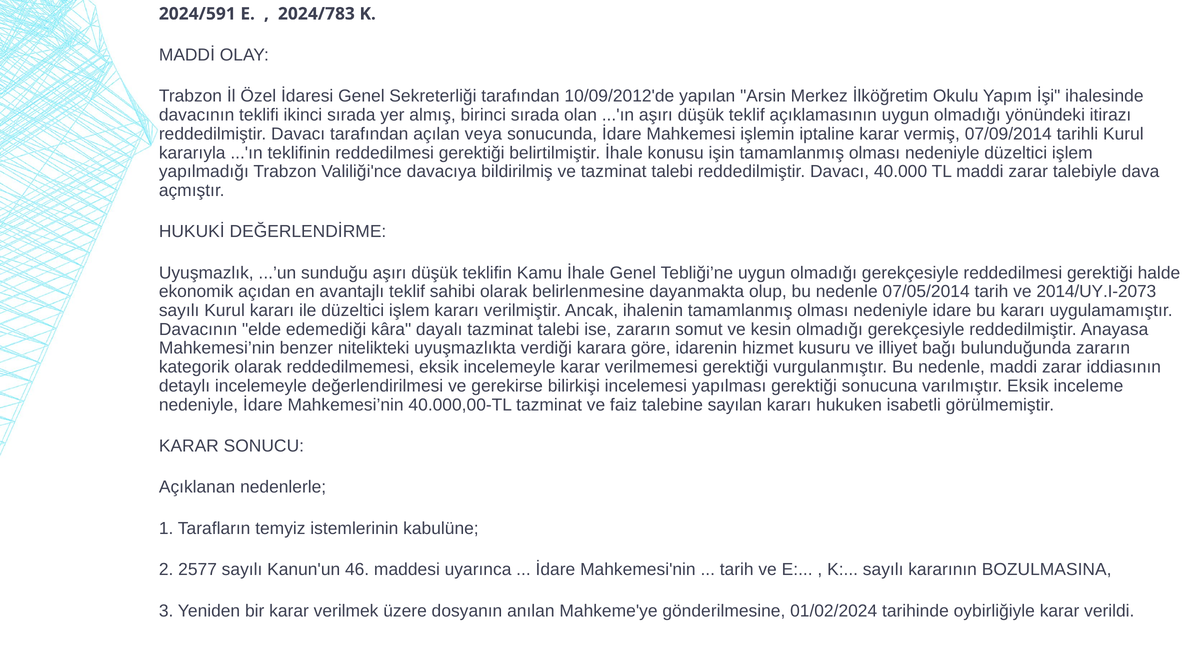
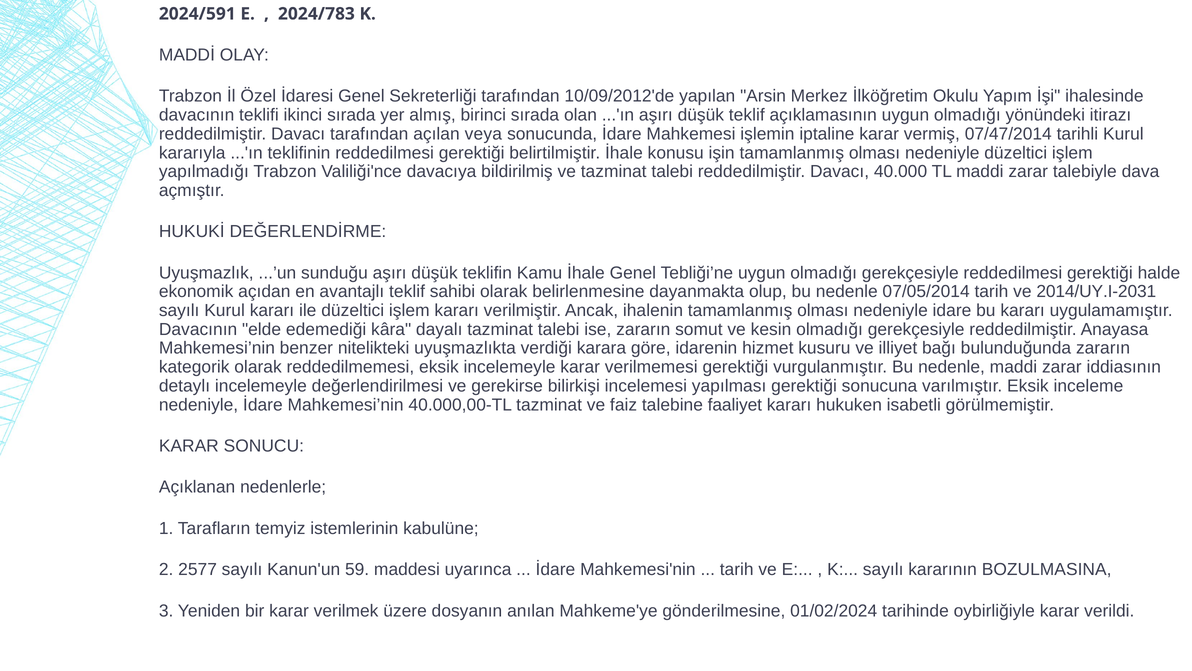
07/09/2014: 07/09/2014 -> 07/47/2014 (1008, 134)
2014/UY.I-2073: 2014/UY.I-2073 -> 2014/UY.I-2031 (1096, 291)
sayılan: sayılan -> faaliyet (735, 404)
46: 46 -> 59 (357, 569)
